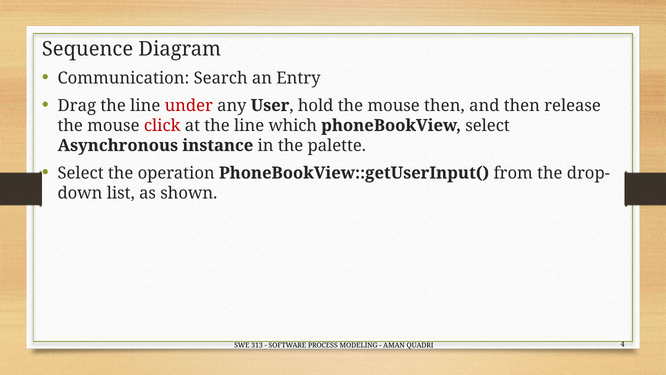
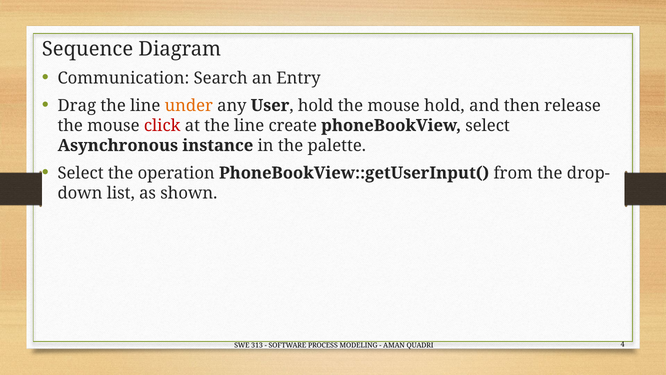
under colour: red -> orange (189, 105)
mouse then: then -> hold (444, 105)
which: which -> create (293, 125)
